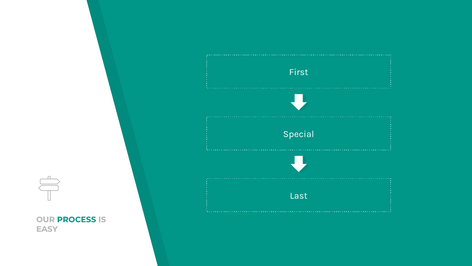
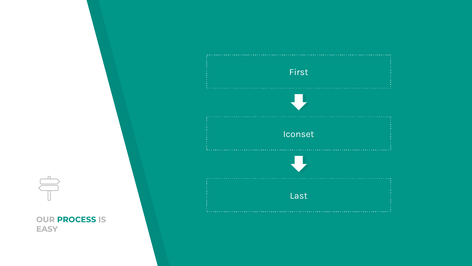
Special: Special -> Iconset (299, 134)
